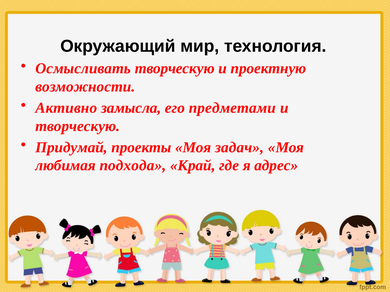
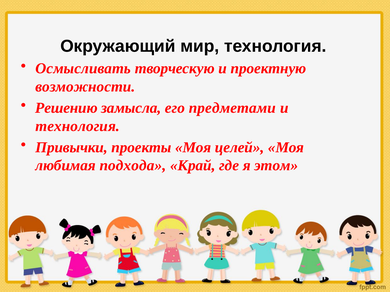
Активно: Активно -> Решению (66, 108)
творческую: творческую -> технология (78, 126)
Придумай: Придумай -> Привычки (72, 148)
задач: задач -> целей (240, 148)
адрес: адрес -> этом (276, 166)
